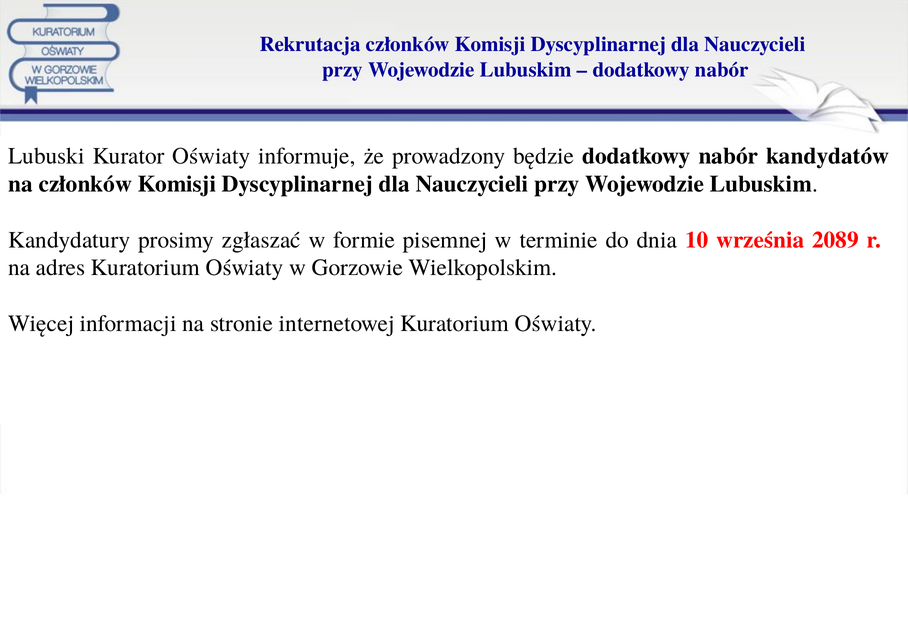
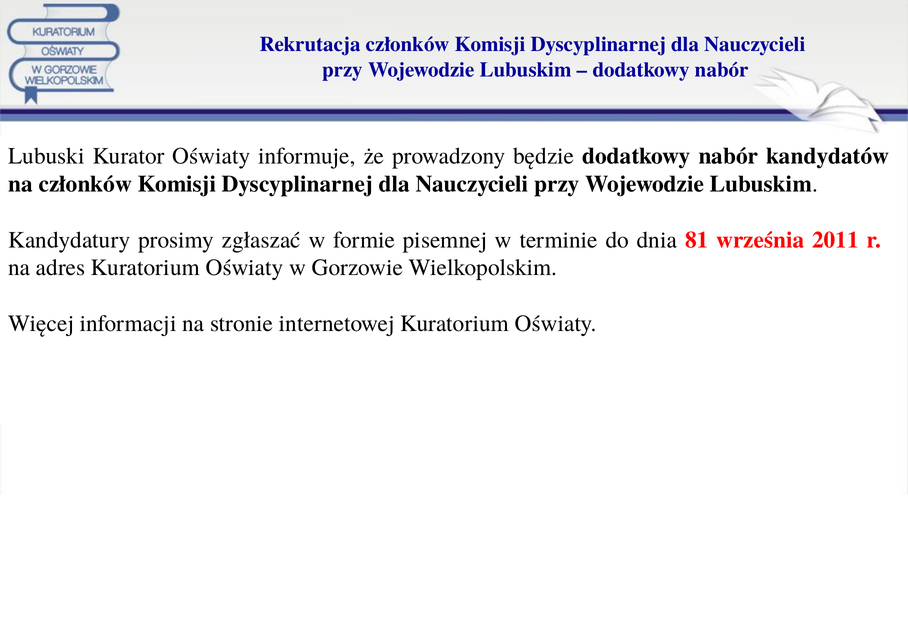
10: 10 -> 81 (697, 240)
2089: 2089 -> 2011 (835, 240)
